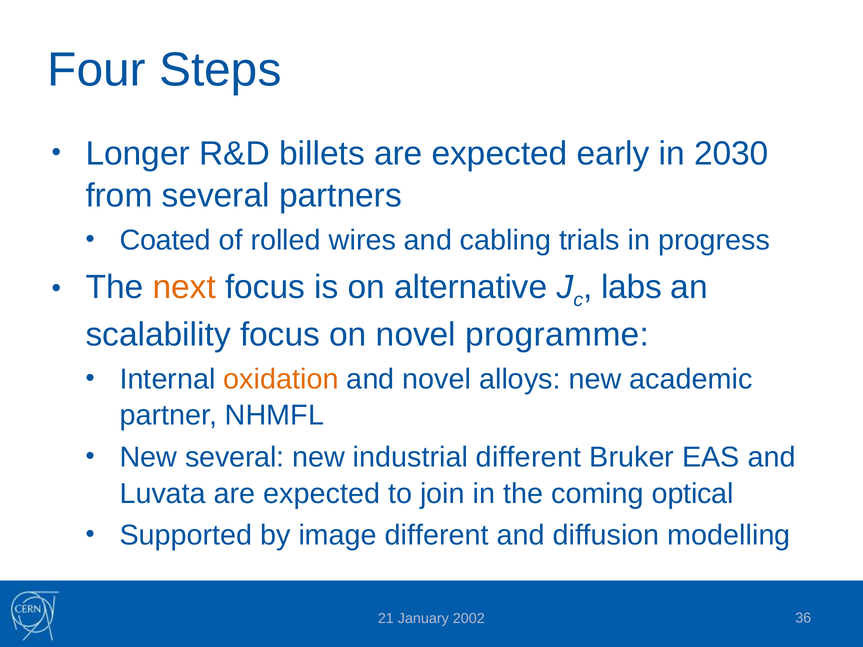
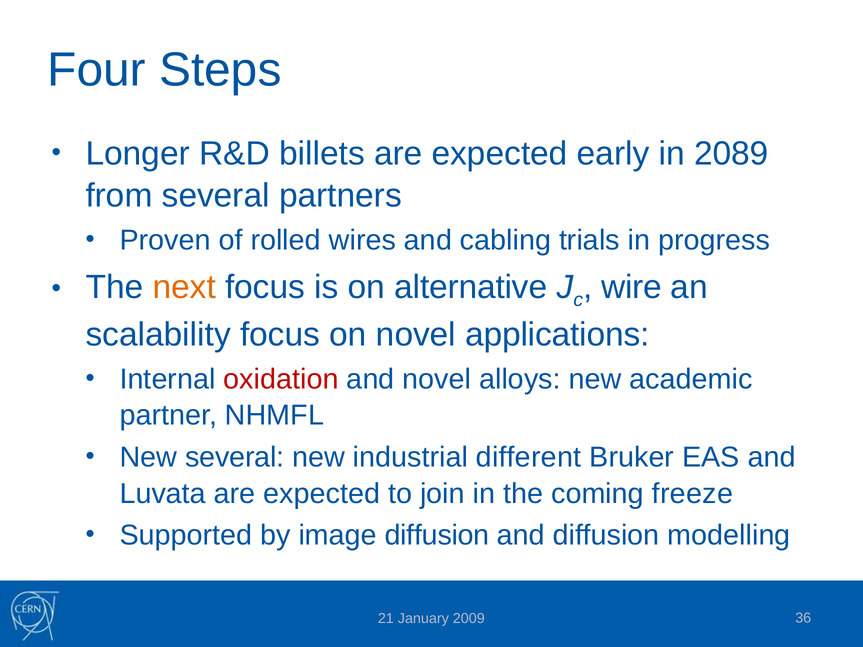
2030: 2030 -> 2089 (731, 154)
Coated: Coated -> Proven (165, 240)
labs: labs -> wire (632, 287)
programme: programme -> applications (557, 335)
oxidation colour: orange -> red (281, 379)
optical: optical -> freeze (692, 494)
image different: different -> diffusion (437, 536)
2002: 2002 -> 2009 (469, 619)
